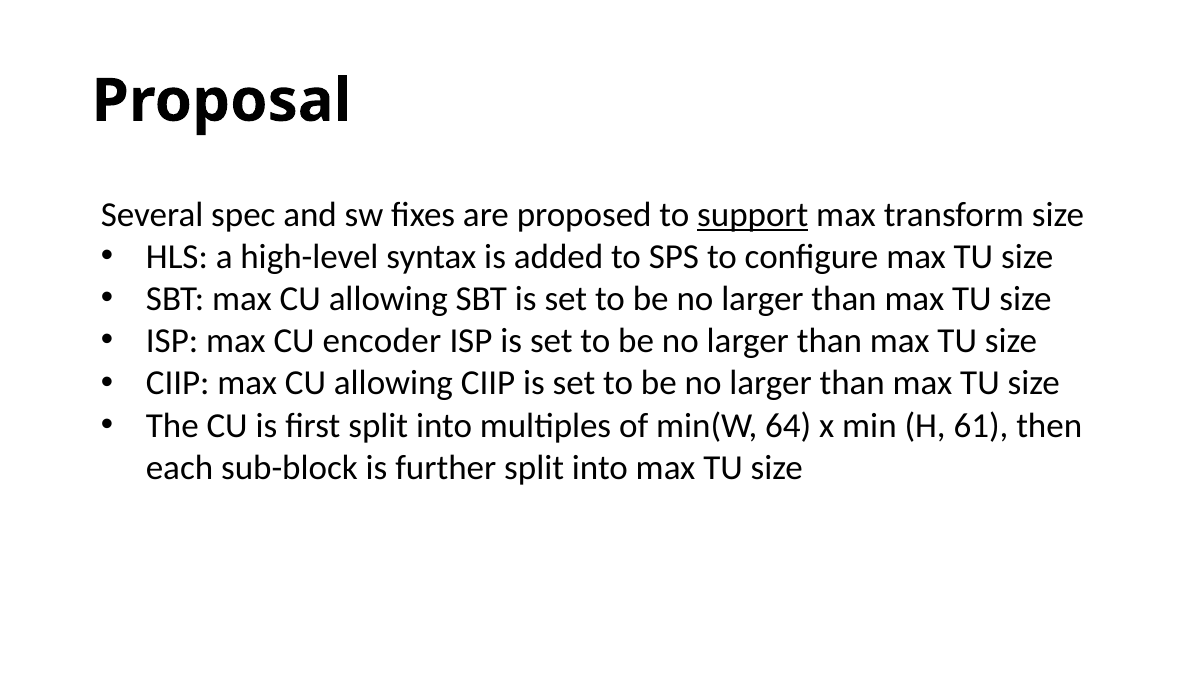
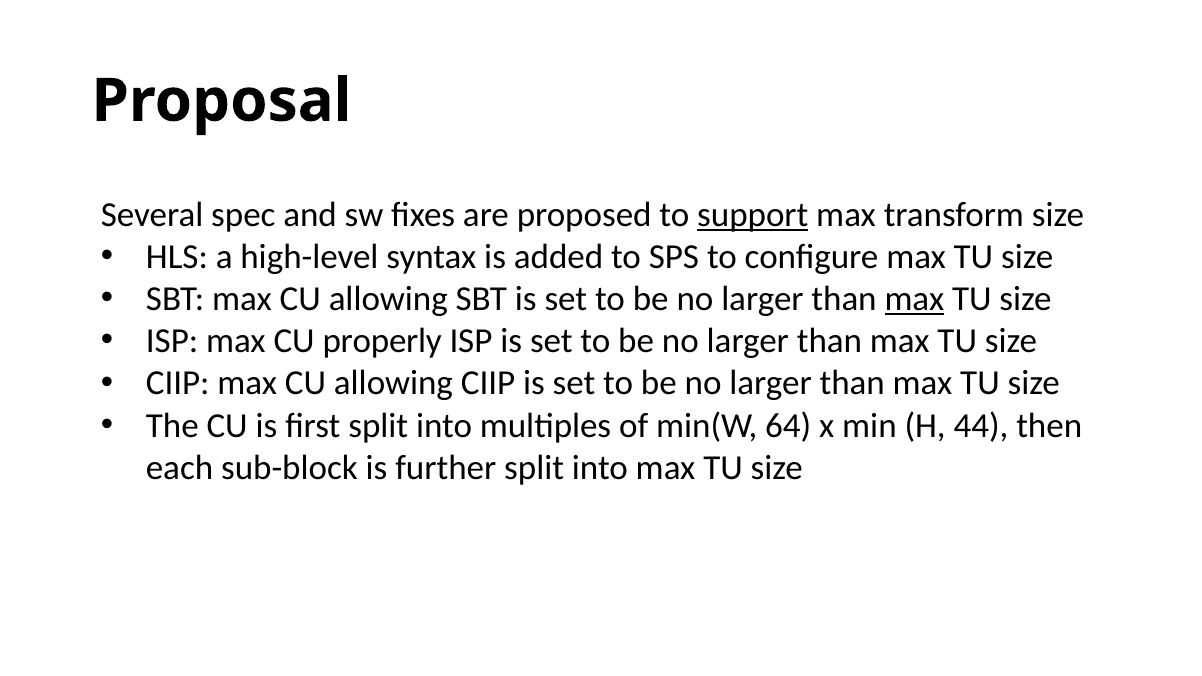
max underline: none -> present (914, 299)
encoder: encoder -> properly (382, 341)
61: 61 -> 44 (981, 426)
